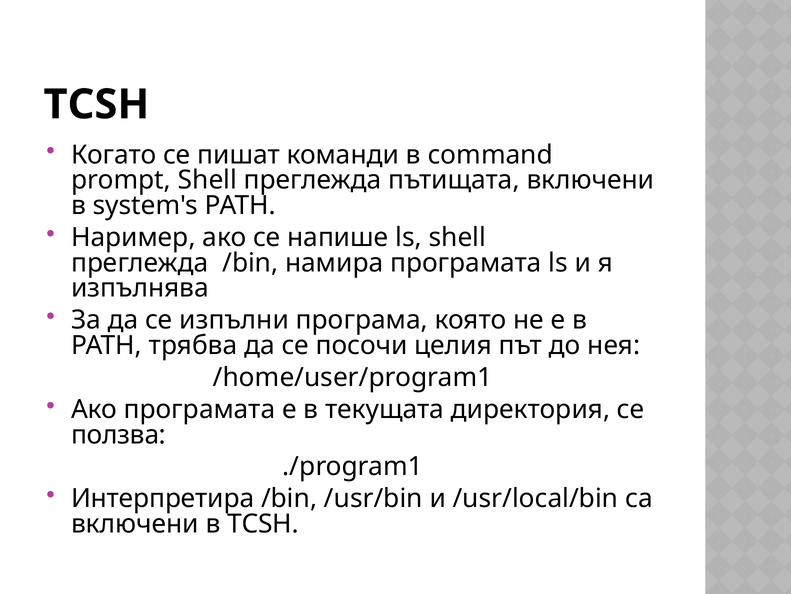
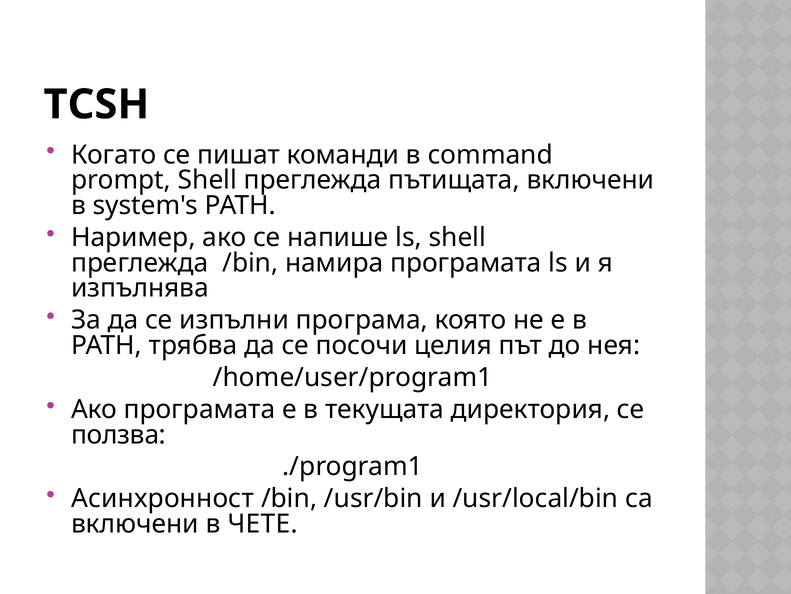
Интерпретира: Интерпретира -> Асинхронност (162, 498)
в TCSH: TCSH -> ЧЕТЕ (263, 523)
